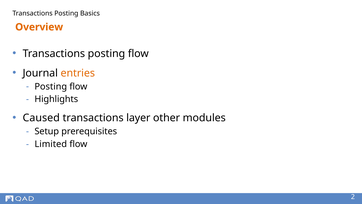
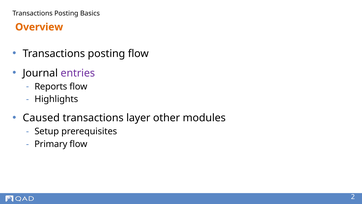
entries colour: orange -> purple (78, 73)
Posting: Posting -> Reports (51, 86)
Limited: Limited -> Primary (51, 144)
